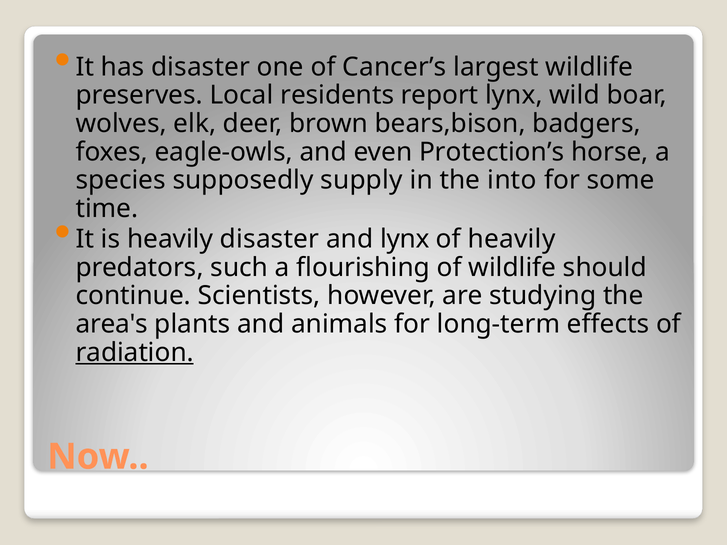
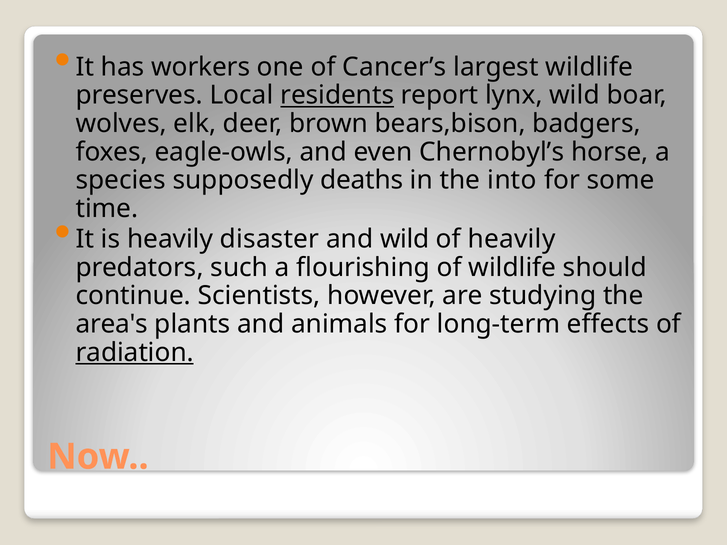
has disaster: disaster -> workers (201, 67)
residents underline: none -> present (337, 95)
Protection’s: Protection’s -> Chernobyl’s (492, 152)
supply: supply -> deaths (362, 180)
and lynx: lynx -> wild (405, 239)
